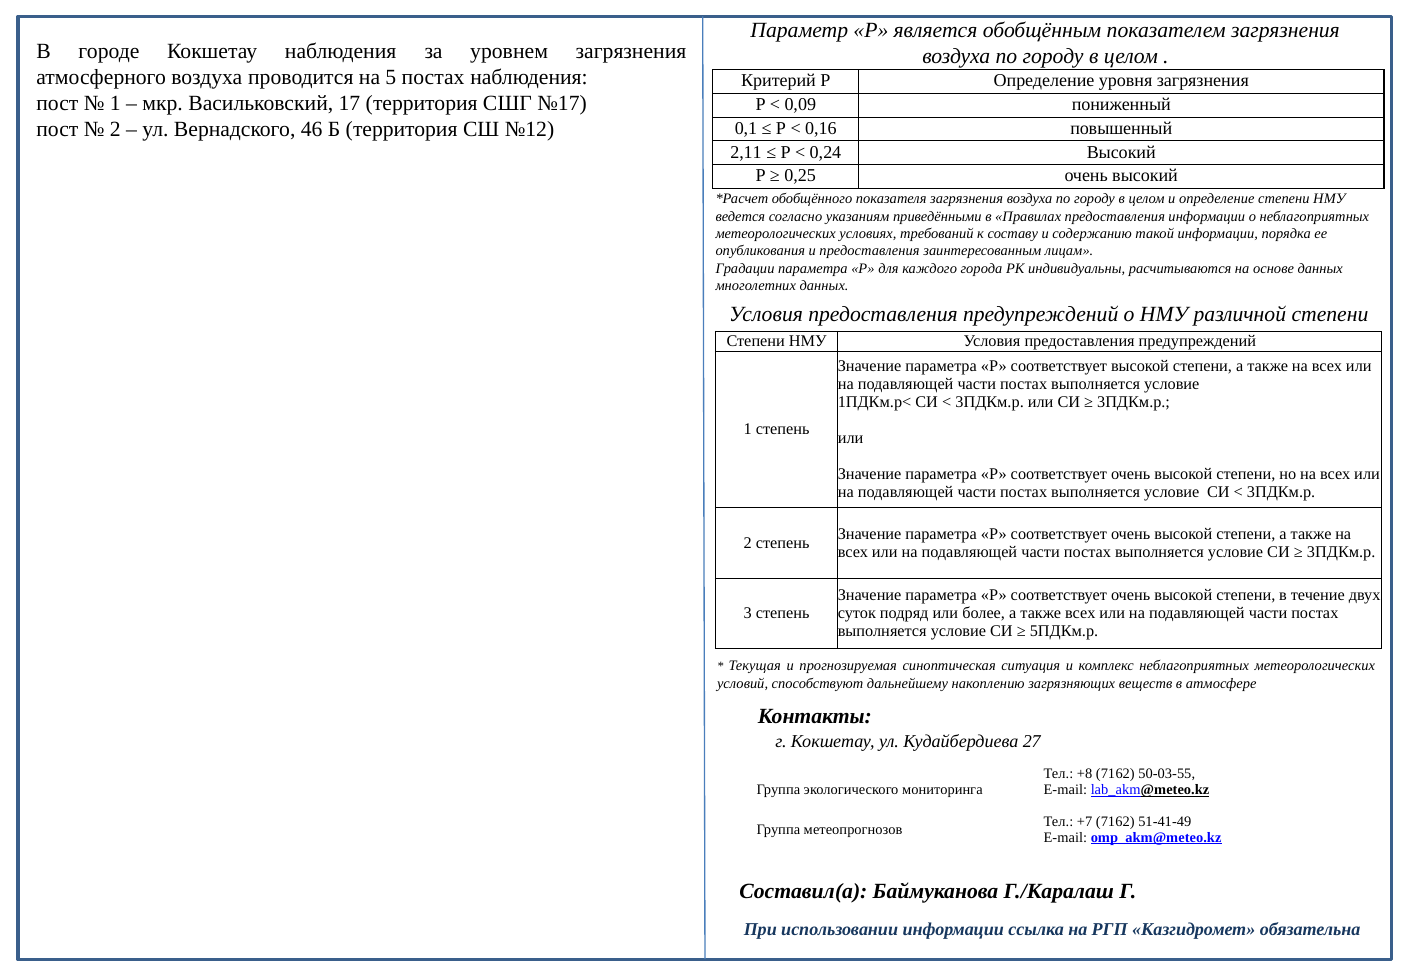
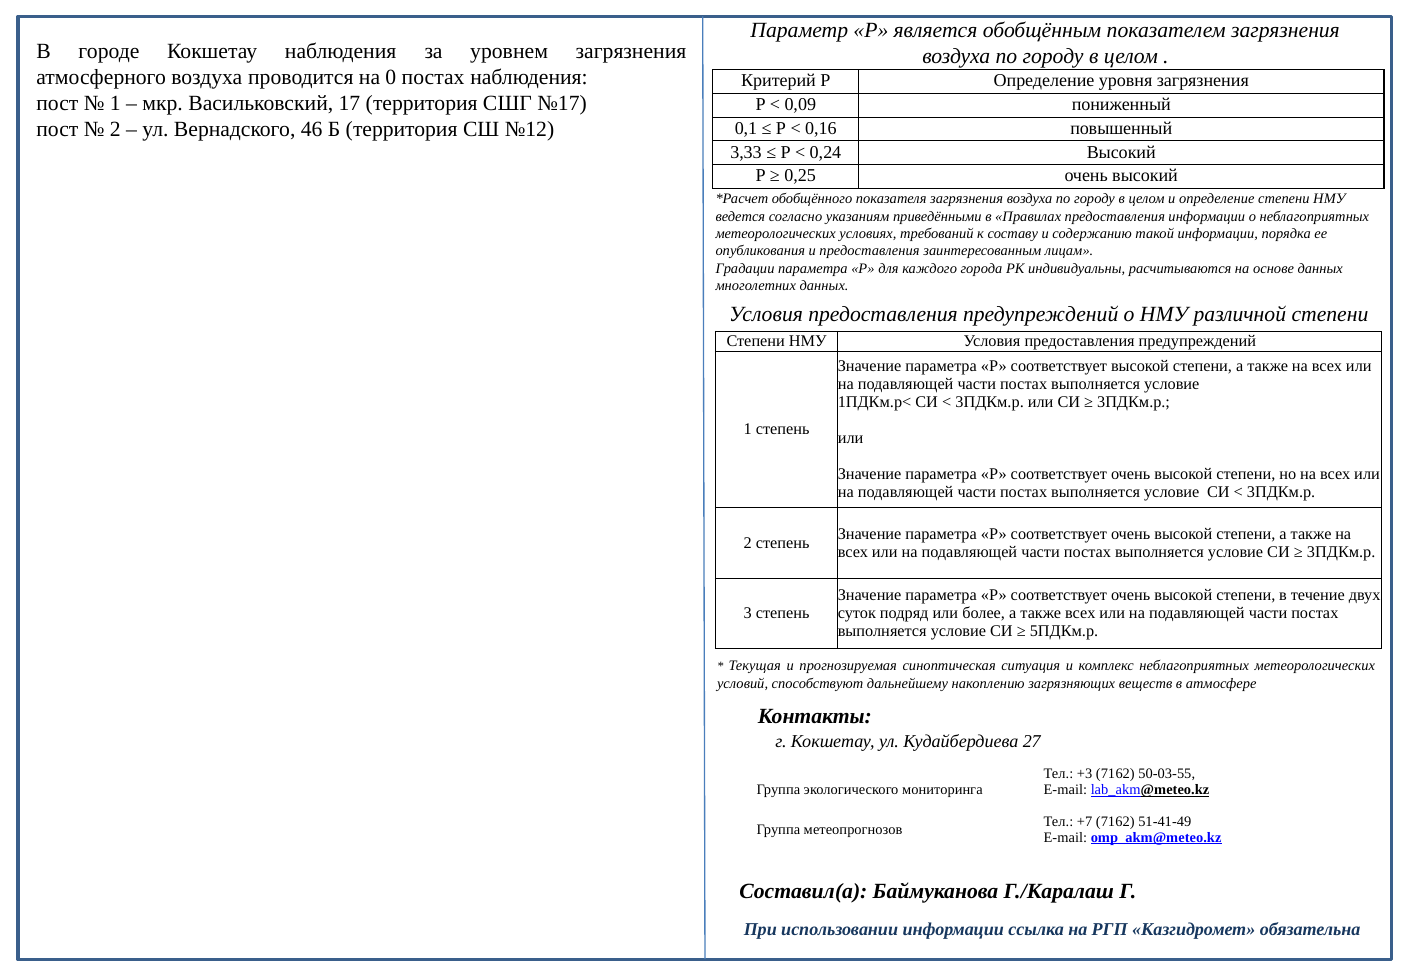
5: 5 -> 0 (391, 77)
2,11: 2,11 -> 3,33 (746, 152)
+8: +8 -> +3 (1085, 774)
